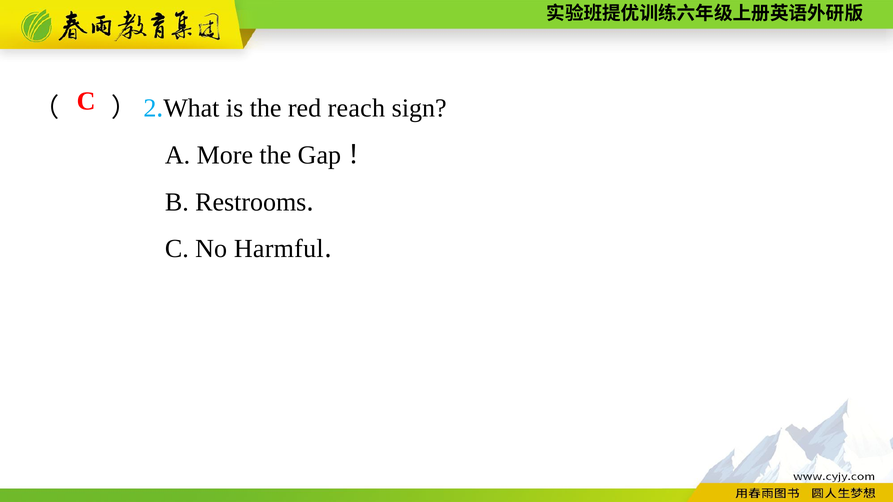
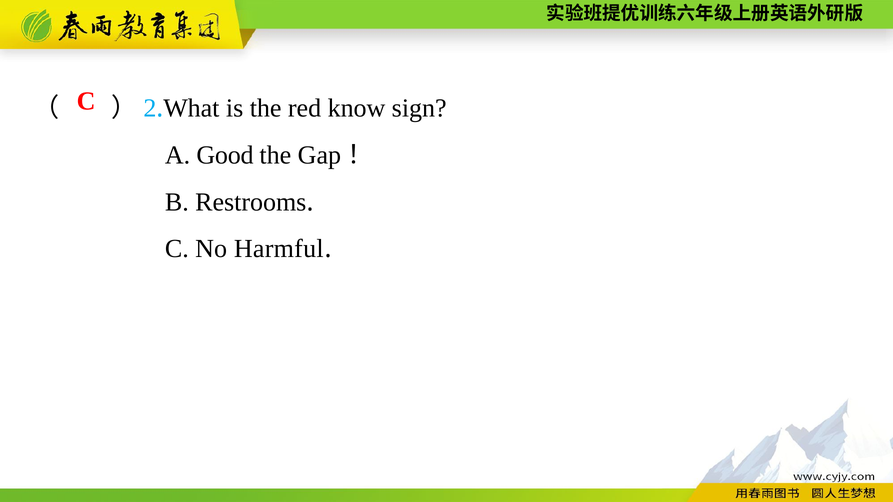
reach: reach -> know (357, 108)
More: More -> Good (225, 155)
